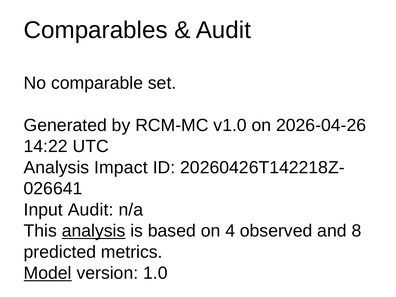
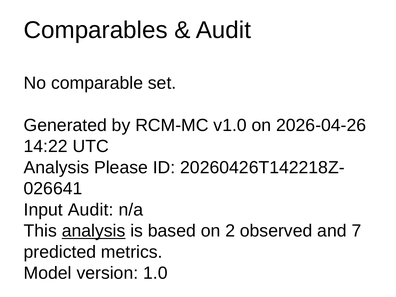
Impact: Impact -> Please (121, 168)
4: 4 -> 2 (230, 231)
8: 8 -> 7 (356, 231)
Model underline: present -> none (48, 273)
